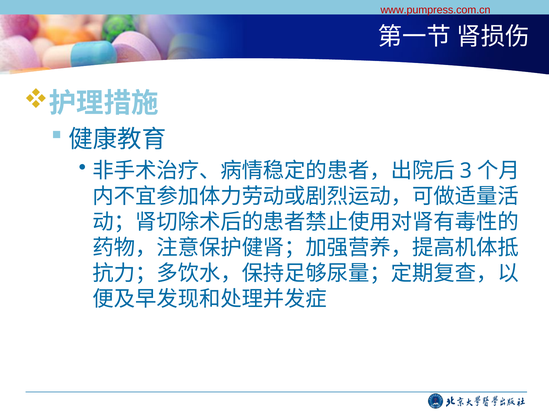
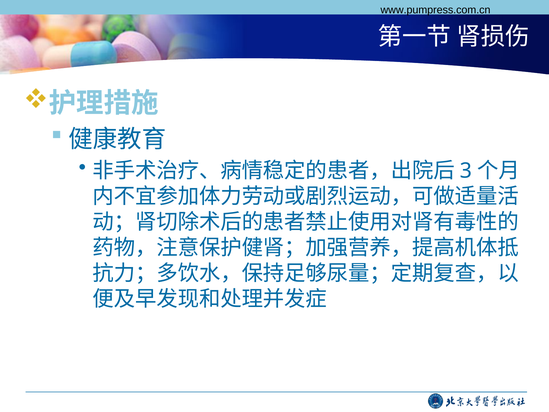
www.pumpress.com.cn colour: red -> black (436, 10)
